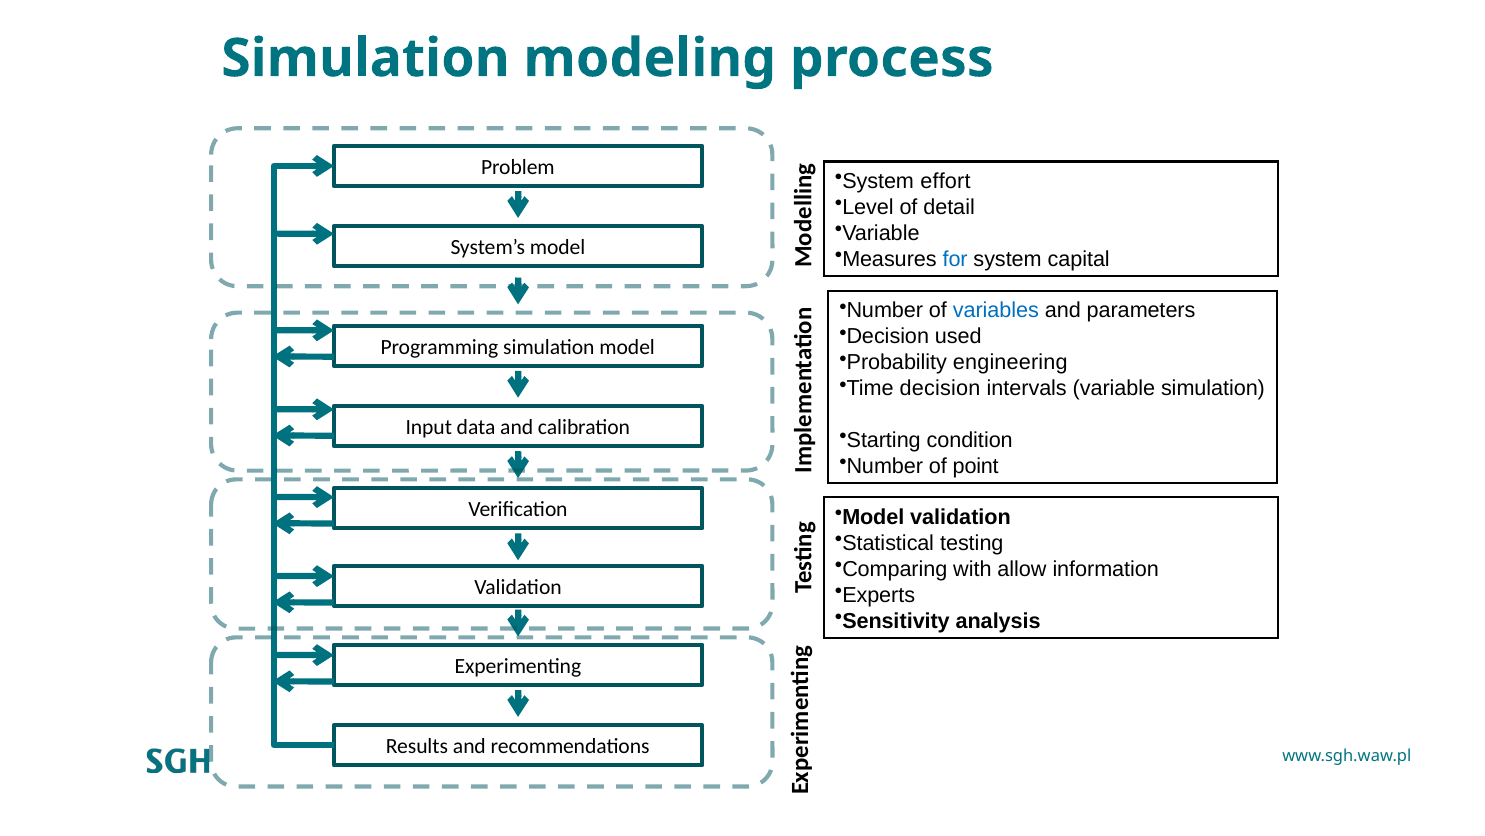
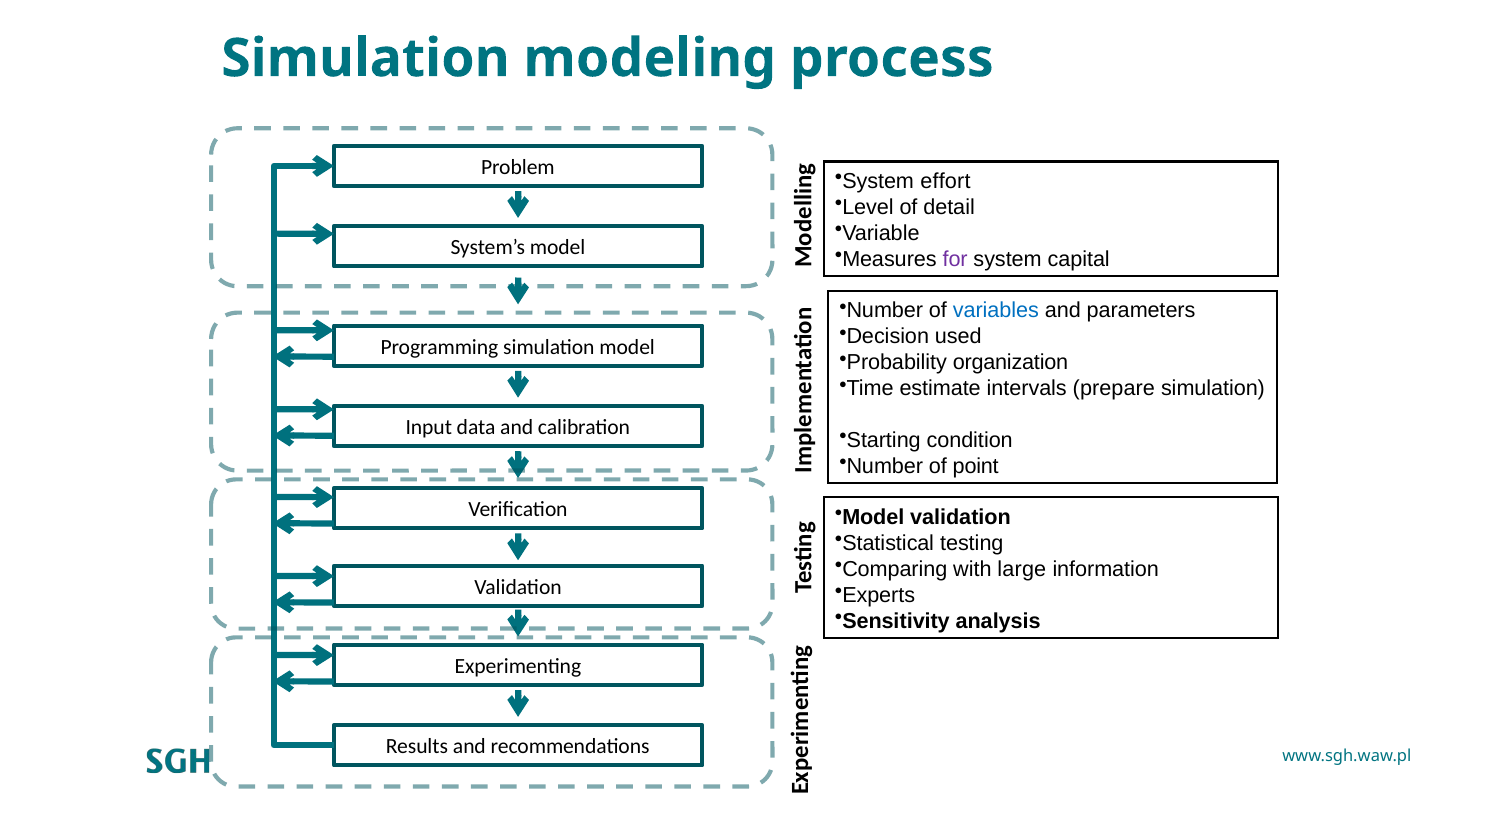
for colour: blue -> purple (955, 259)
engineering: engineering -> organization (1010, 362)
Time decision: decision -> estimate (940, 388)
intervals variable: variable -> prepare (1114, 388)
allow: allow -> large (1022, 569)
